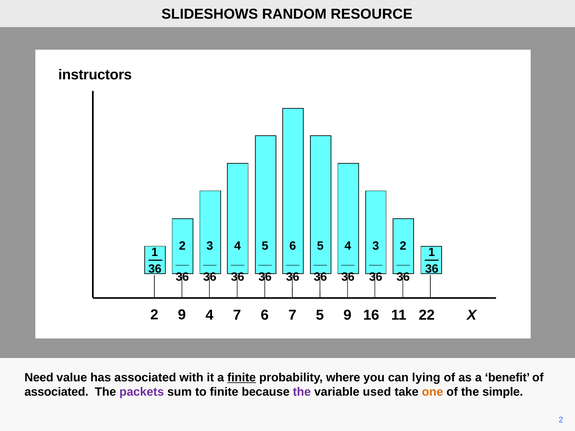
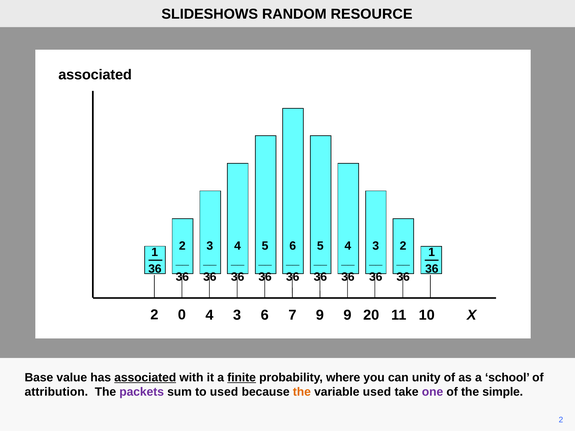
instructors: instructors -> associated (95, 75)
2 9: 9 -> 0 (182, 315)
4 7: 7 -> 3 (237, 315)
7 5: 5 -> 9 (320, 315)
16: 16 -> 20 (371, 315)
22: 22 -> 10 (427, 315)
Need: Need -> Base (39, 378)
associated underline: none -> present (145, 378)
lying: lying -> unity (426, 378)
benefit: benefit -> school (507, 378)
associated: associated -> attribution (56, 392)
to finite: finite -> used (224, 392)
the colour: purple -> orange (302, 392)
one colour: orange -> purple (433, 392)
